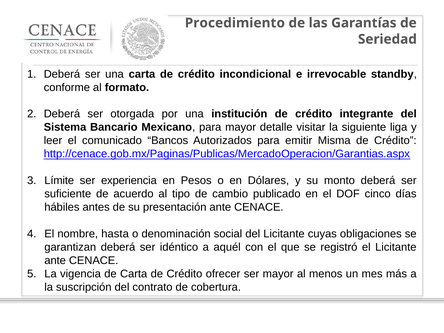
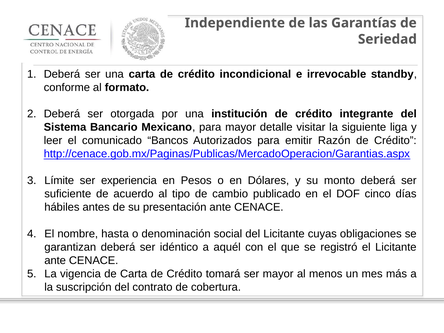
Procedimiento: Procedimiento -> Independiente (235, 23)
Misma: Misma -> Razón (334, 141)
ofrecer: ofrecer -> tomará (223, 274)
